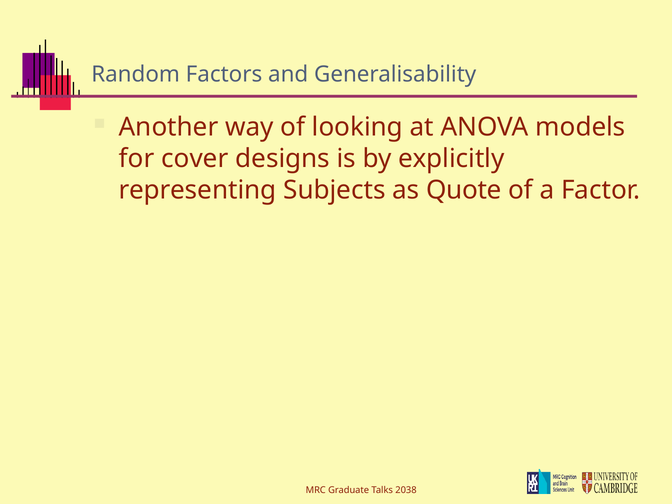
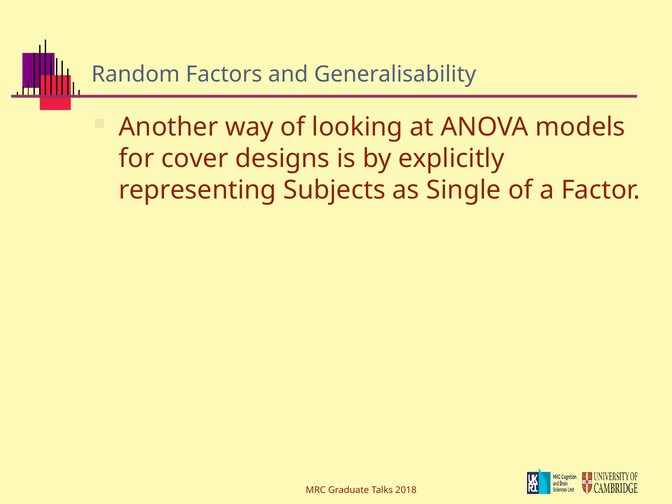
Quote: Quote -> Single (464, 190)
2038: 2038 -> 2018 (406, 490)
